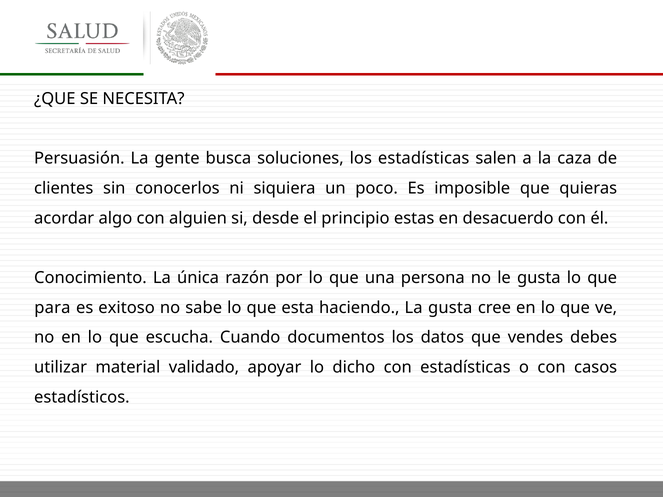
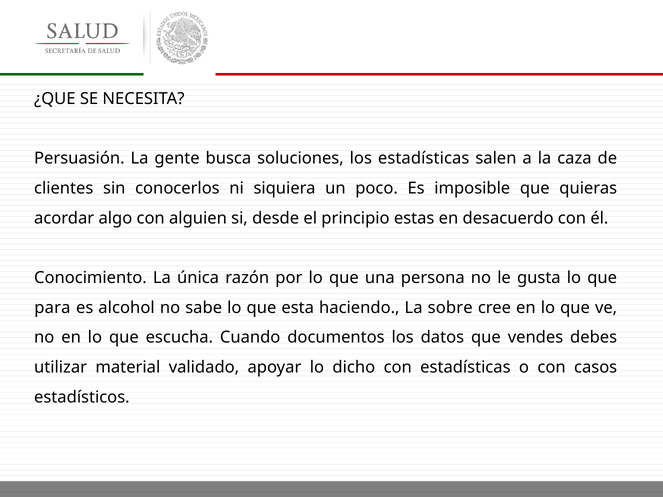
exitoso: exitoso -> alcohol (127, 308)
La gusta: gusta -> sobre (450, 308)
